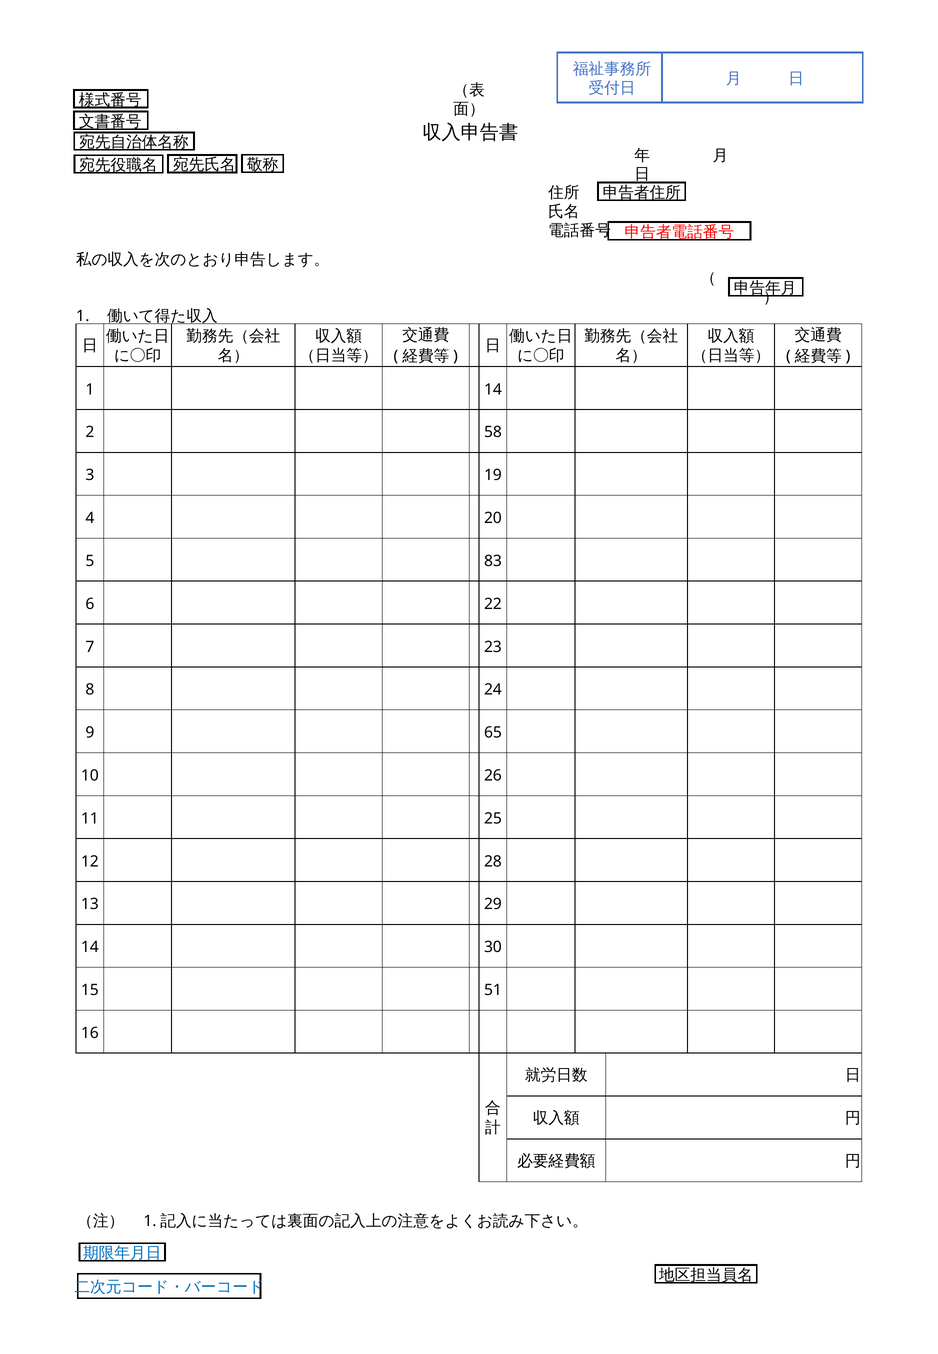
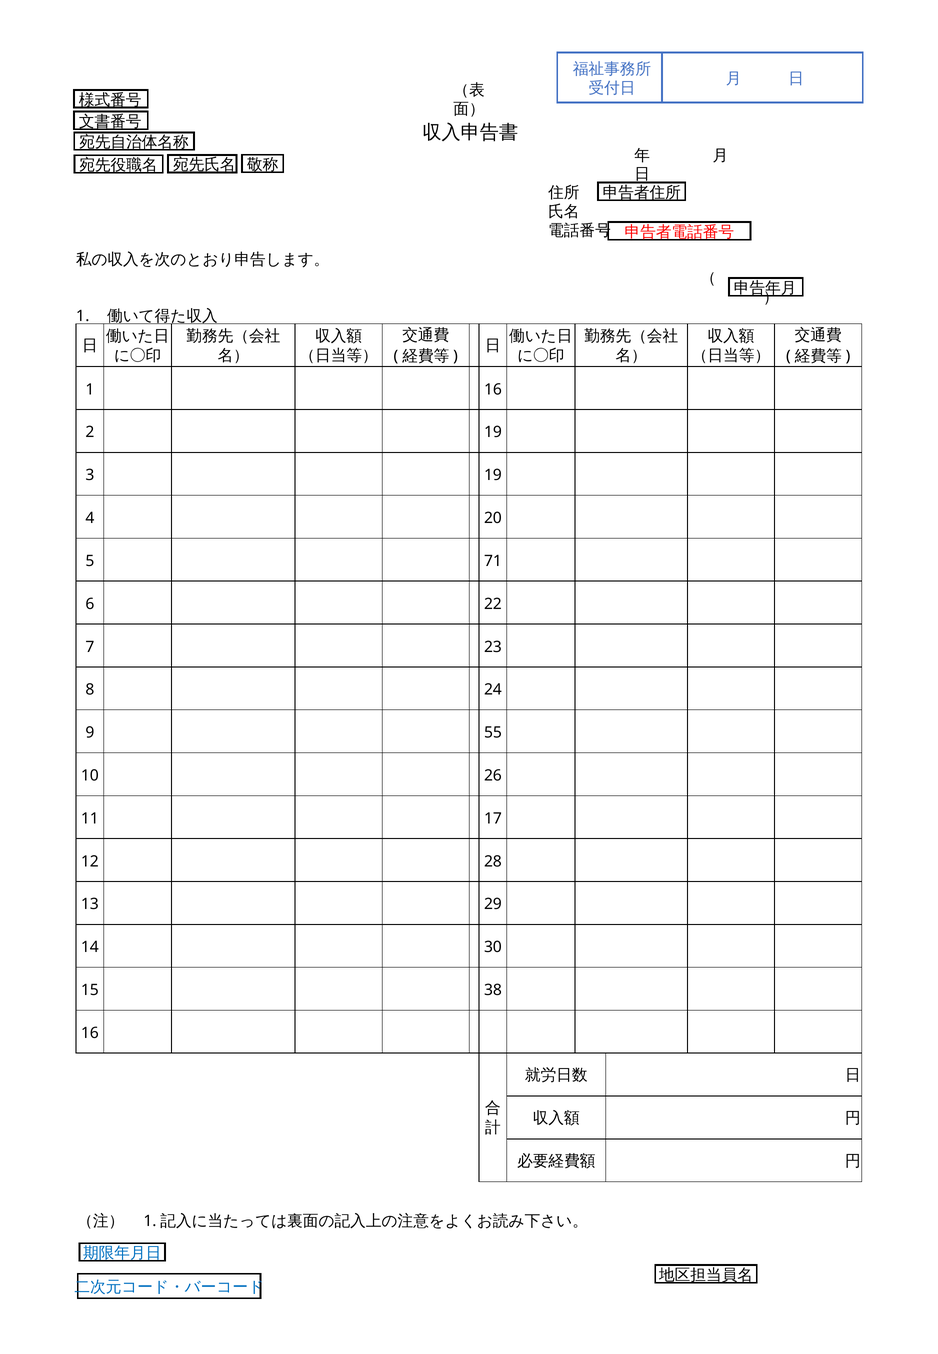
1 14: 14 -> 16 (493, 390)
2 58: 58 -> 19 (493, 433)
83: 83 -> 71 (493, 561)
65: 65 -> 55 (493, 733)
25: 25 -> 17 (493, 819)
51: 51 -> 38 (493, 991)
